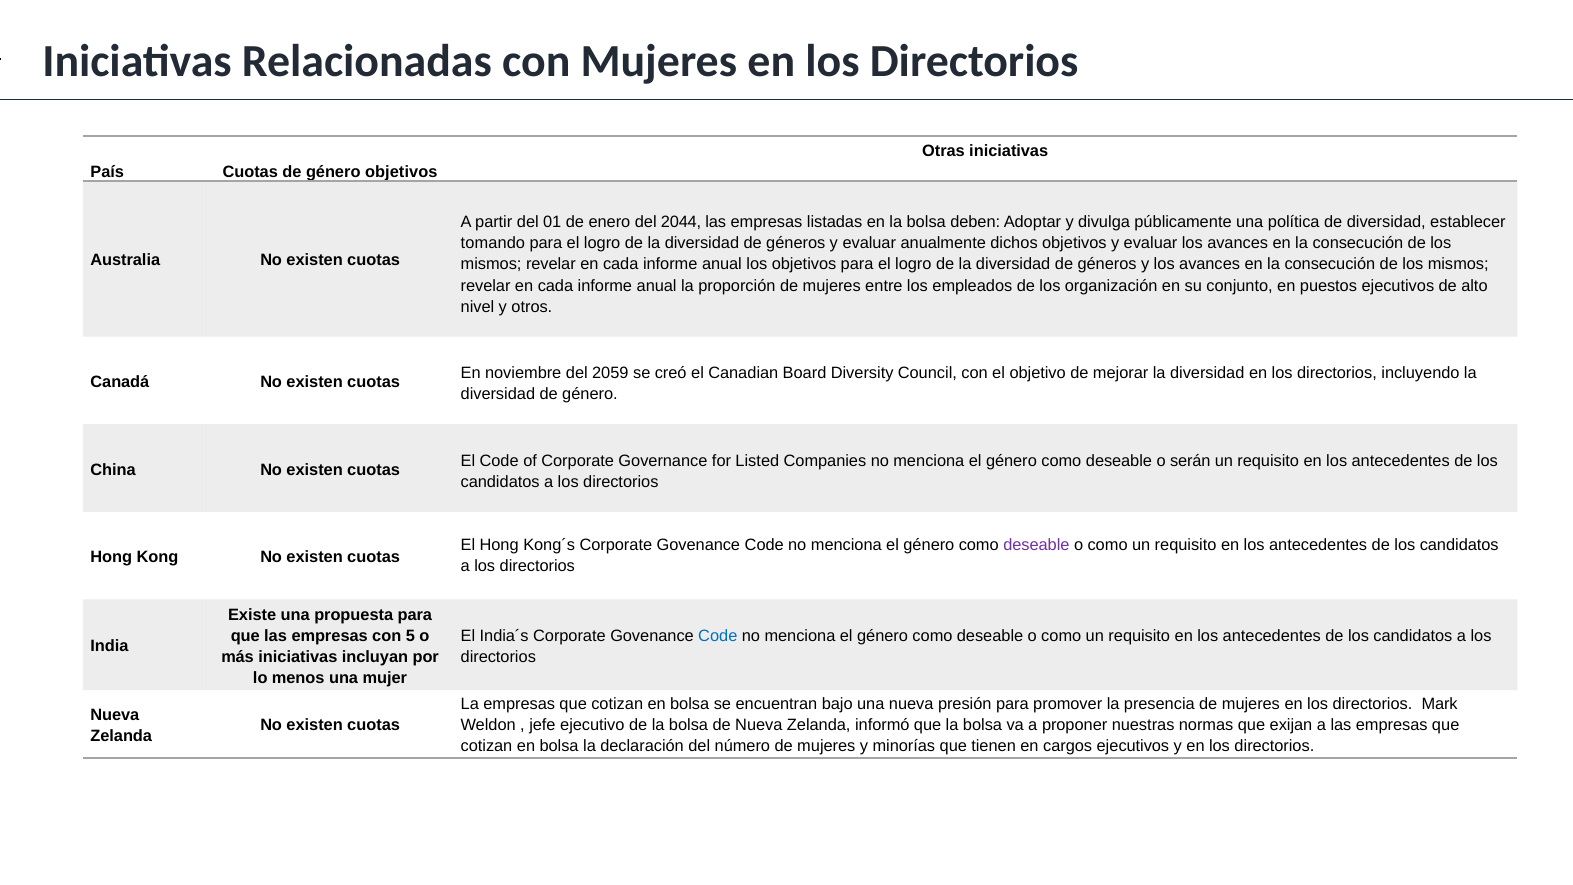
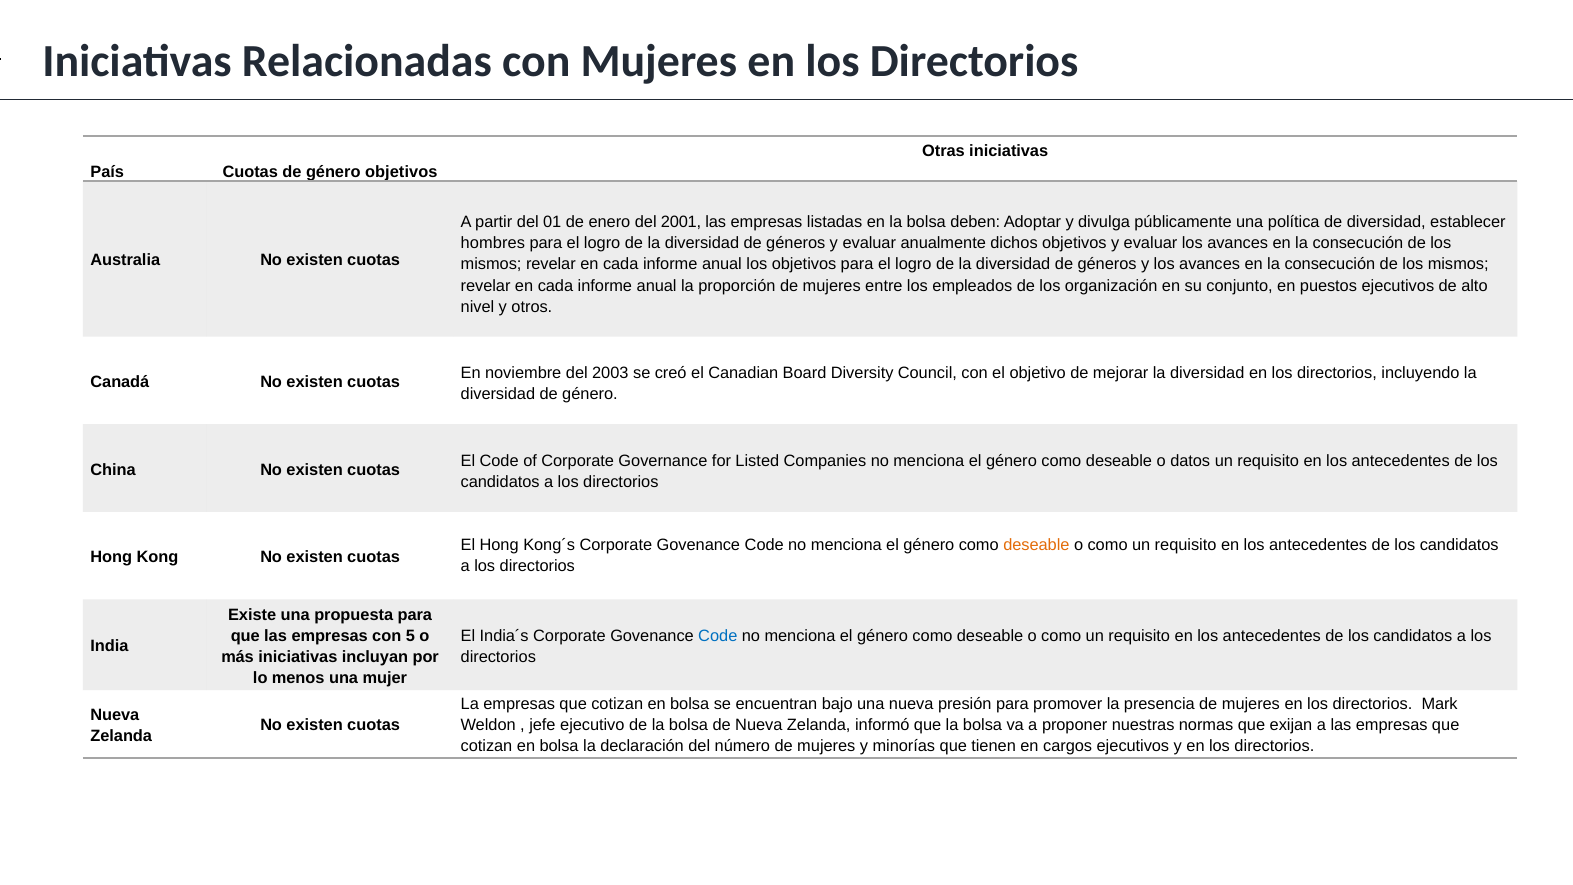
2044: 2044 -> 2001 (681, 222)
tomando: tomando -> hombres (493, 243)
2059: 2059 -> 2003 (610, 373)
serán: serán -> datos (1190, 461)
deseable colour: purple -> orange (1036, 545)
